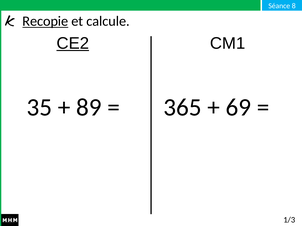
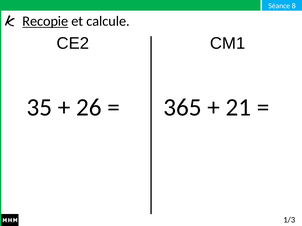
CE2 underline: present -> none (73, 43)
89: 89 -> 26 (89, 108)
69: 69 -> 21 (238, 108)
